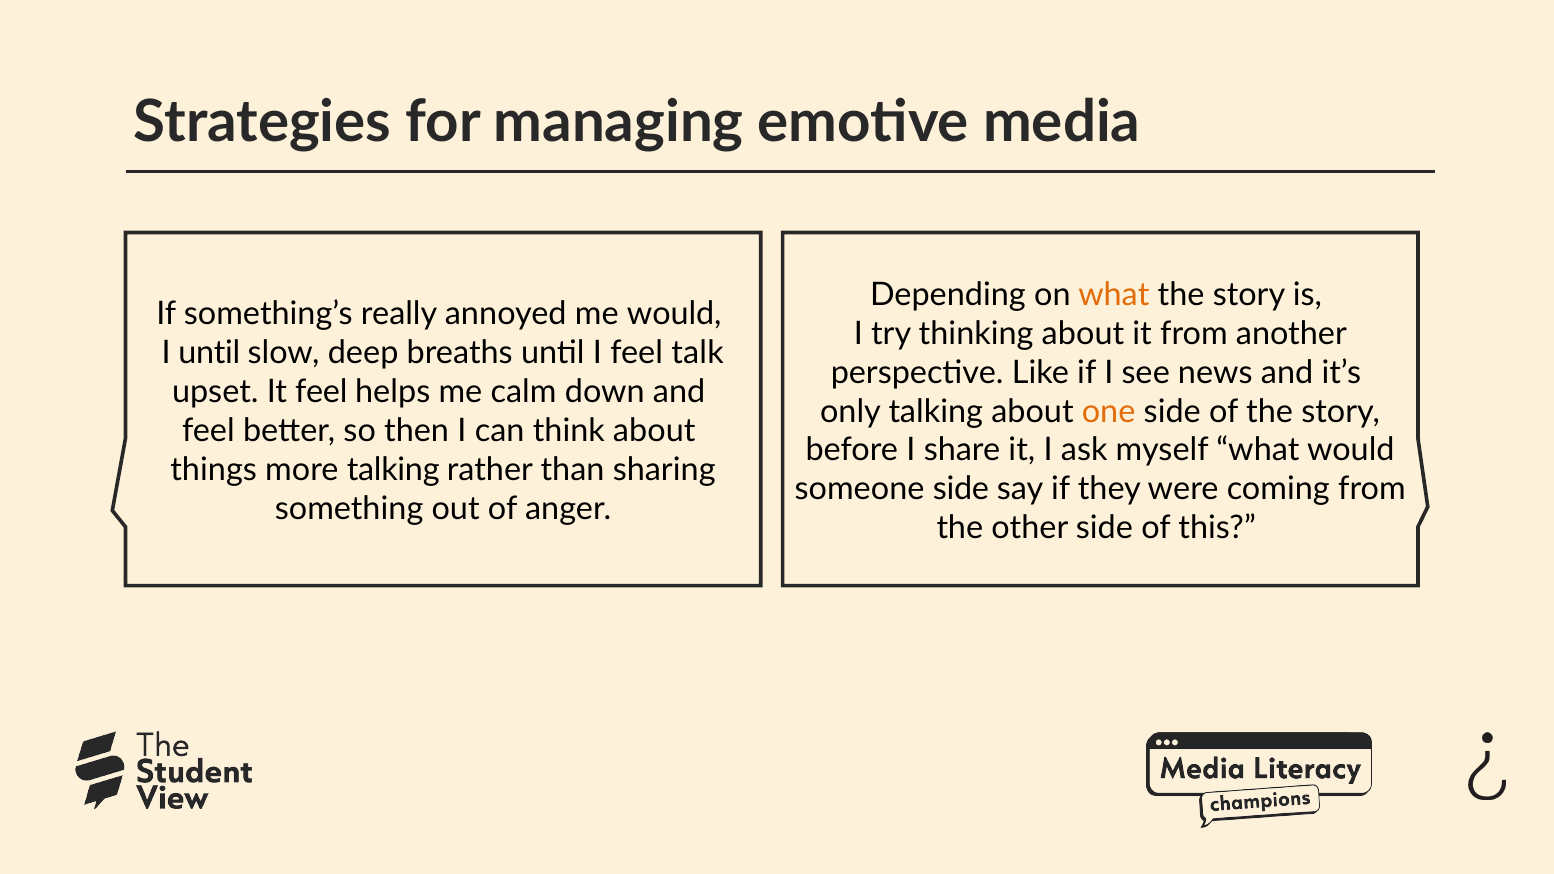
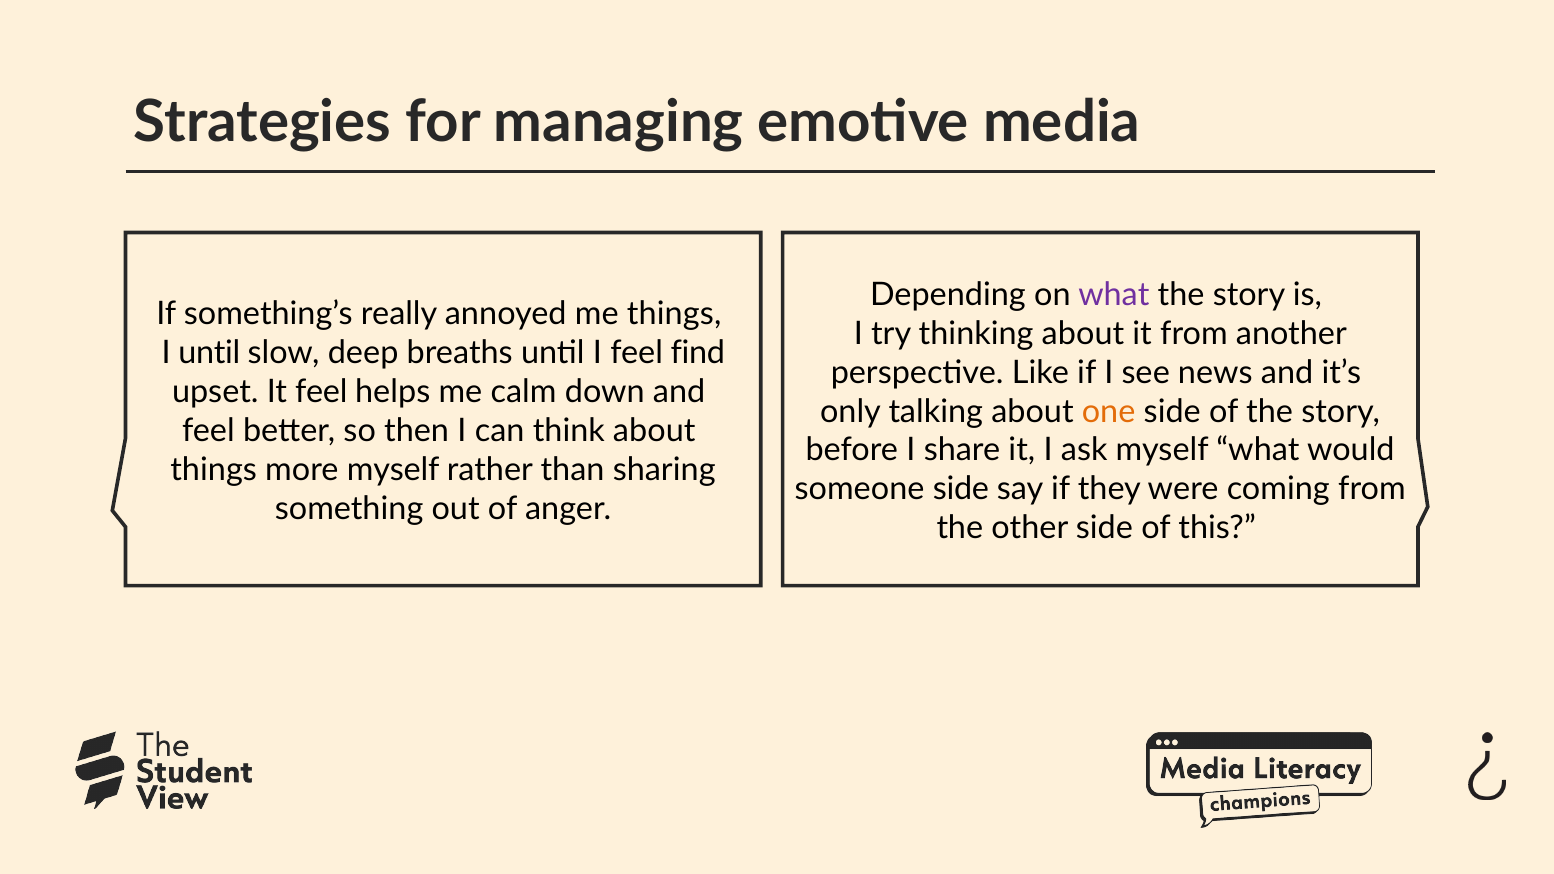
what colour: orange -> purple (1114, 295)
me would: would -> things (674, 314)
talk: talk -> find (698, 353)
more talking: talking -> myself (393, 470)
